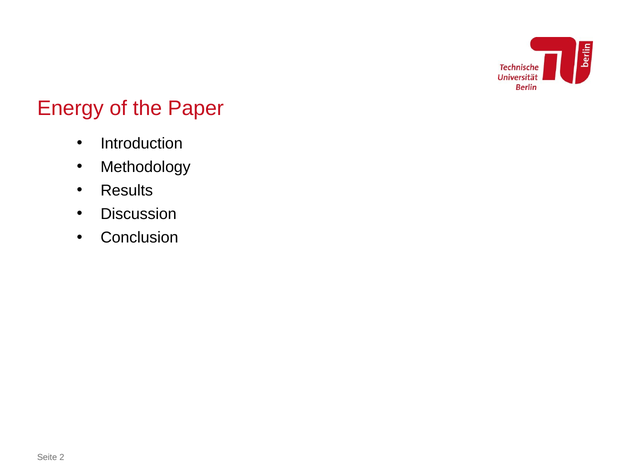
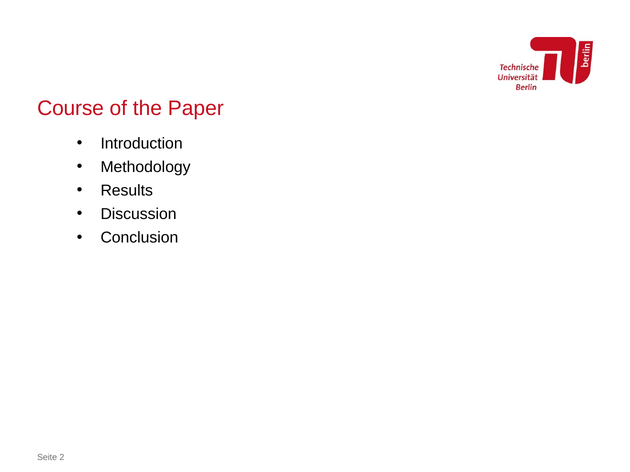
Energy: Energy -> Course (71, 109)
